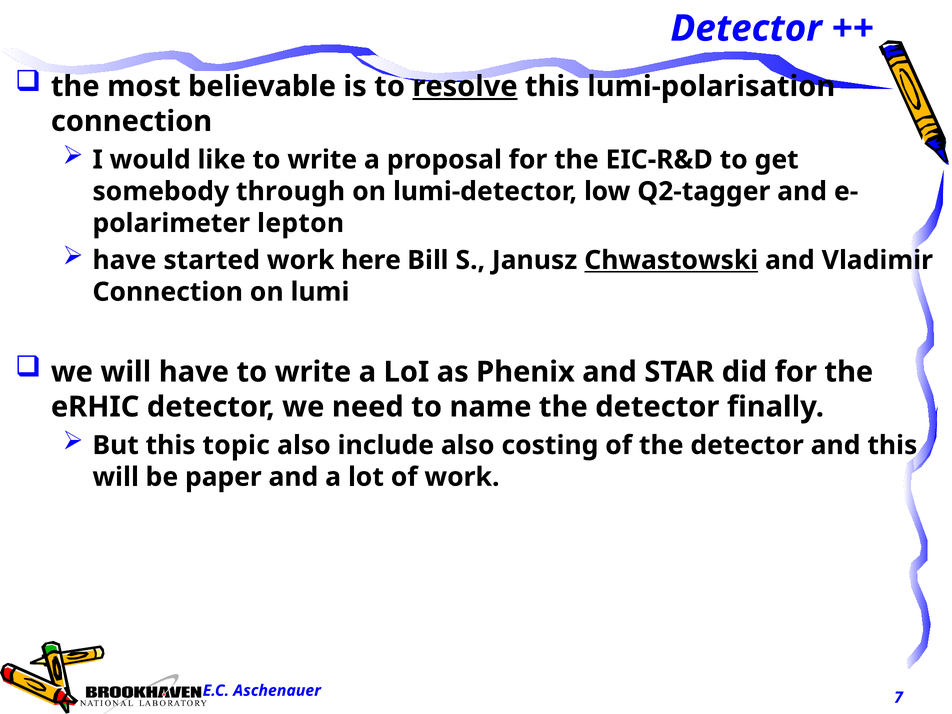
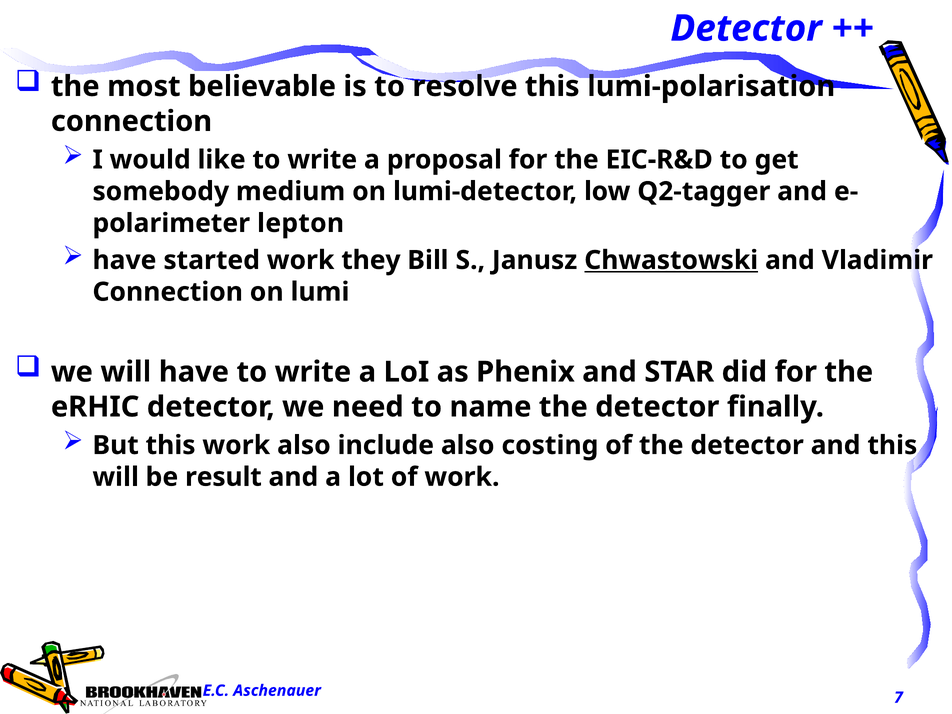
resolve underline: present -> none (465, 86)
through: through -> medium (291, 191)
here: here -> they (371, 260)
this topic: topic -> work (236, 445)
paper: paper -> result (223, 477)
